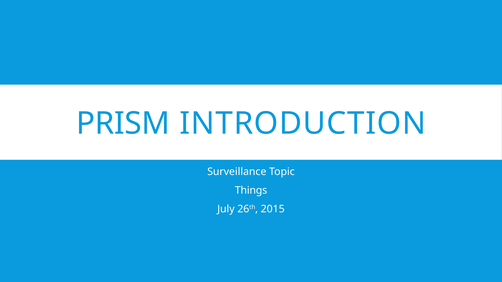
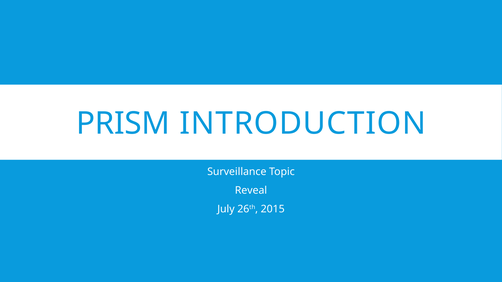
Things: Things -> Reveal (251, 191)
